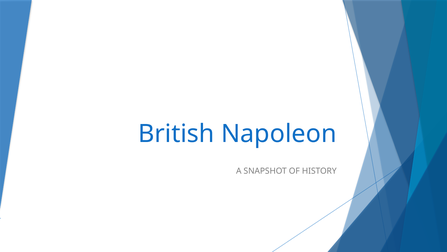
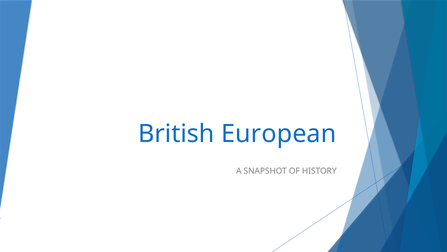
Napoleon: Napoleon -> European (279, 133)
